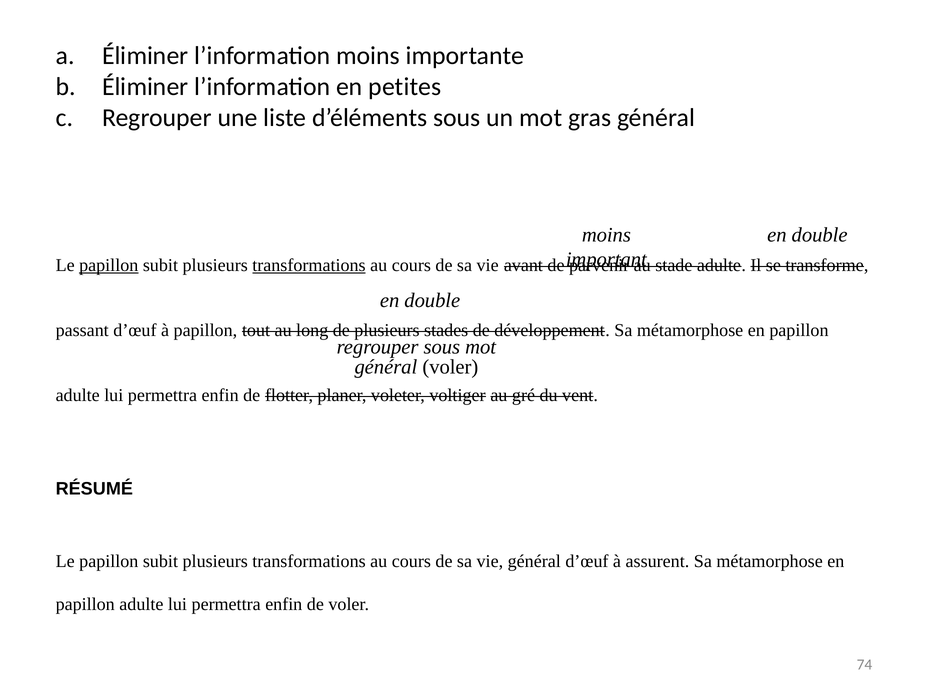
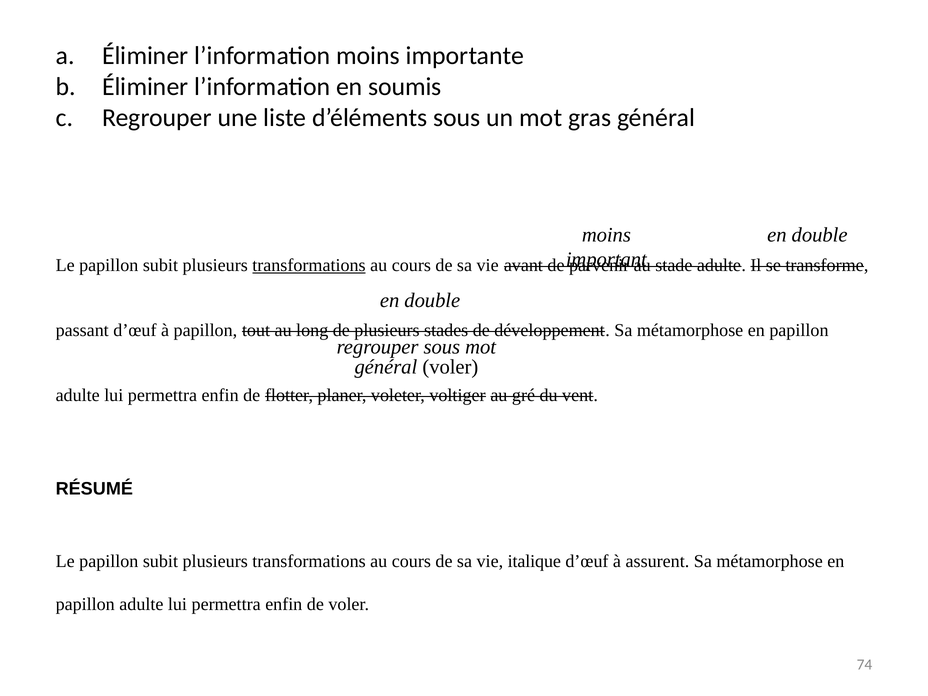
petites: petites -> soumis (405, 87)
papillon underline: present -> none (109, 265)
vie général: général -> italique (534, 561)
